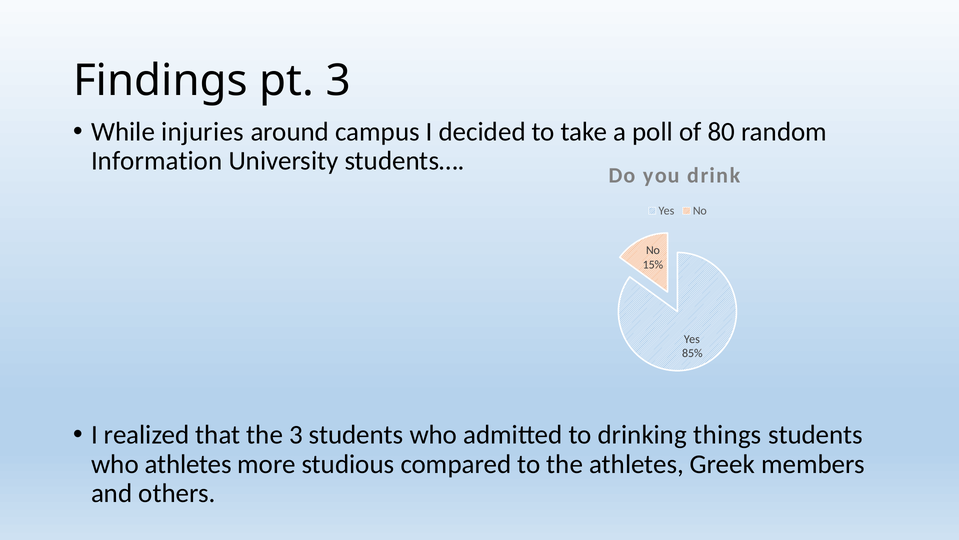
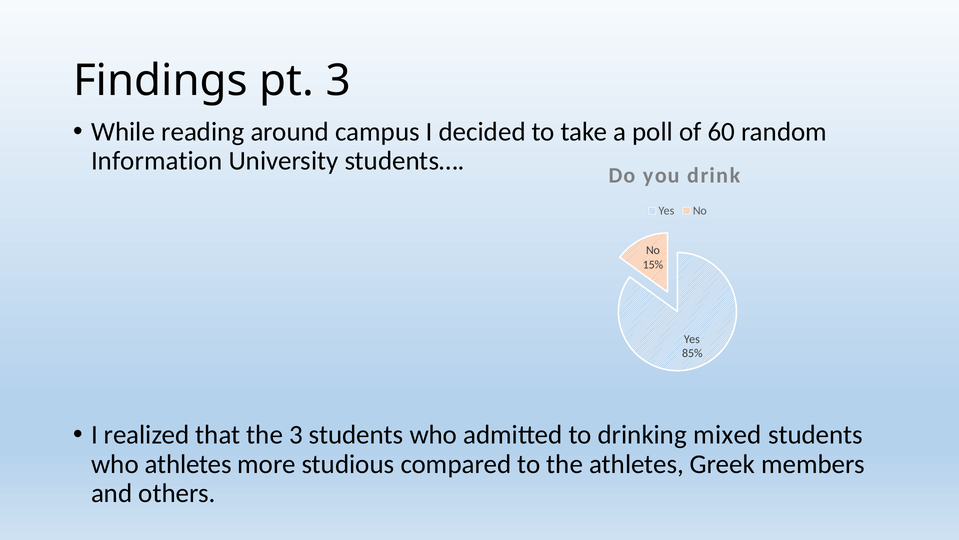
injuries: injuries -> reading (203, 131)
80: 80 -> 60 (721, 131)
things: things -> mixed (727, 435)
